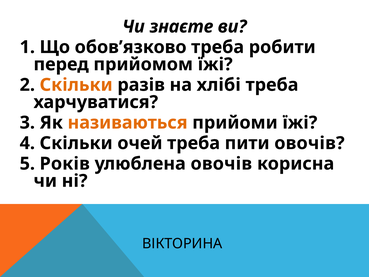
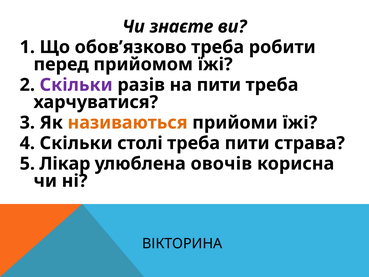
Скільки colour: orange -> purple (76, 85)
на хлібі: хлібі -> пити (219, 85)
очей: очей -> столі (140, 143)
пити овочів: овочів -> страва (310, 143)
Років: Років -> Лікар (65, 164)
